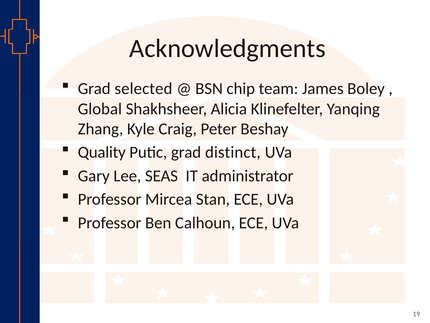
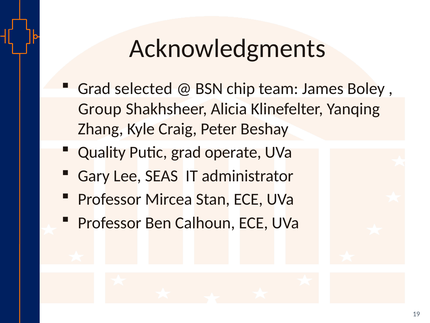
Global: Global -> Group (100, 109)
distinct: distinct -> operate (233, 152)
